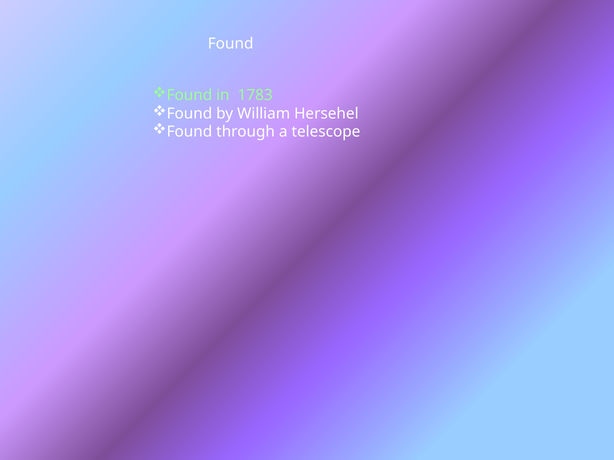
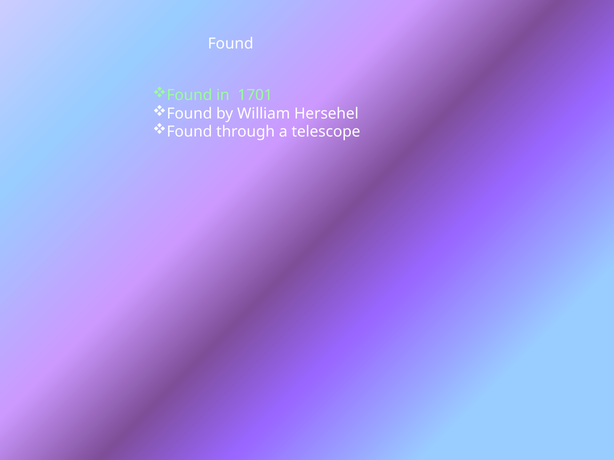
1783: 1783 -> 1701 (255, 95)
